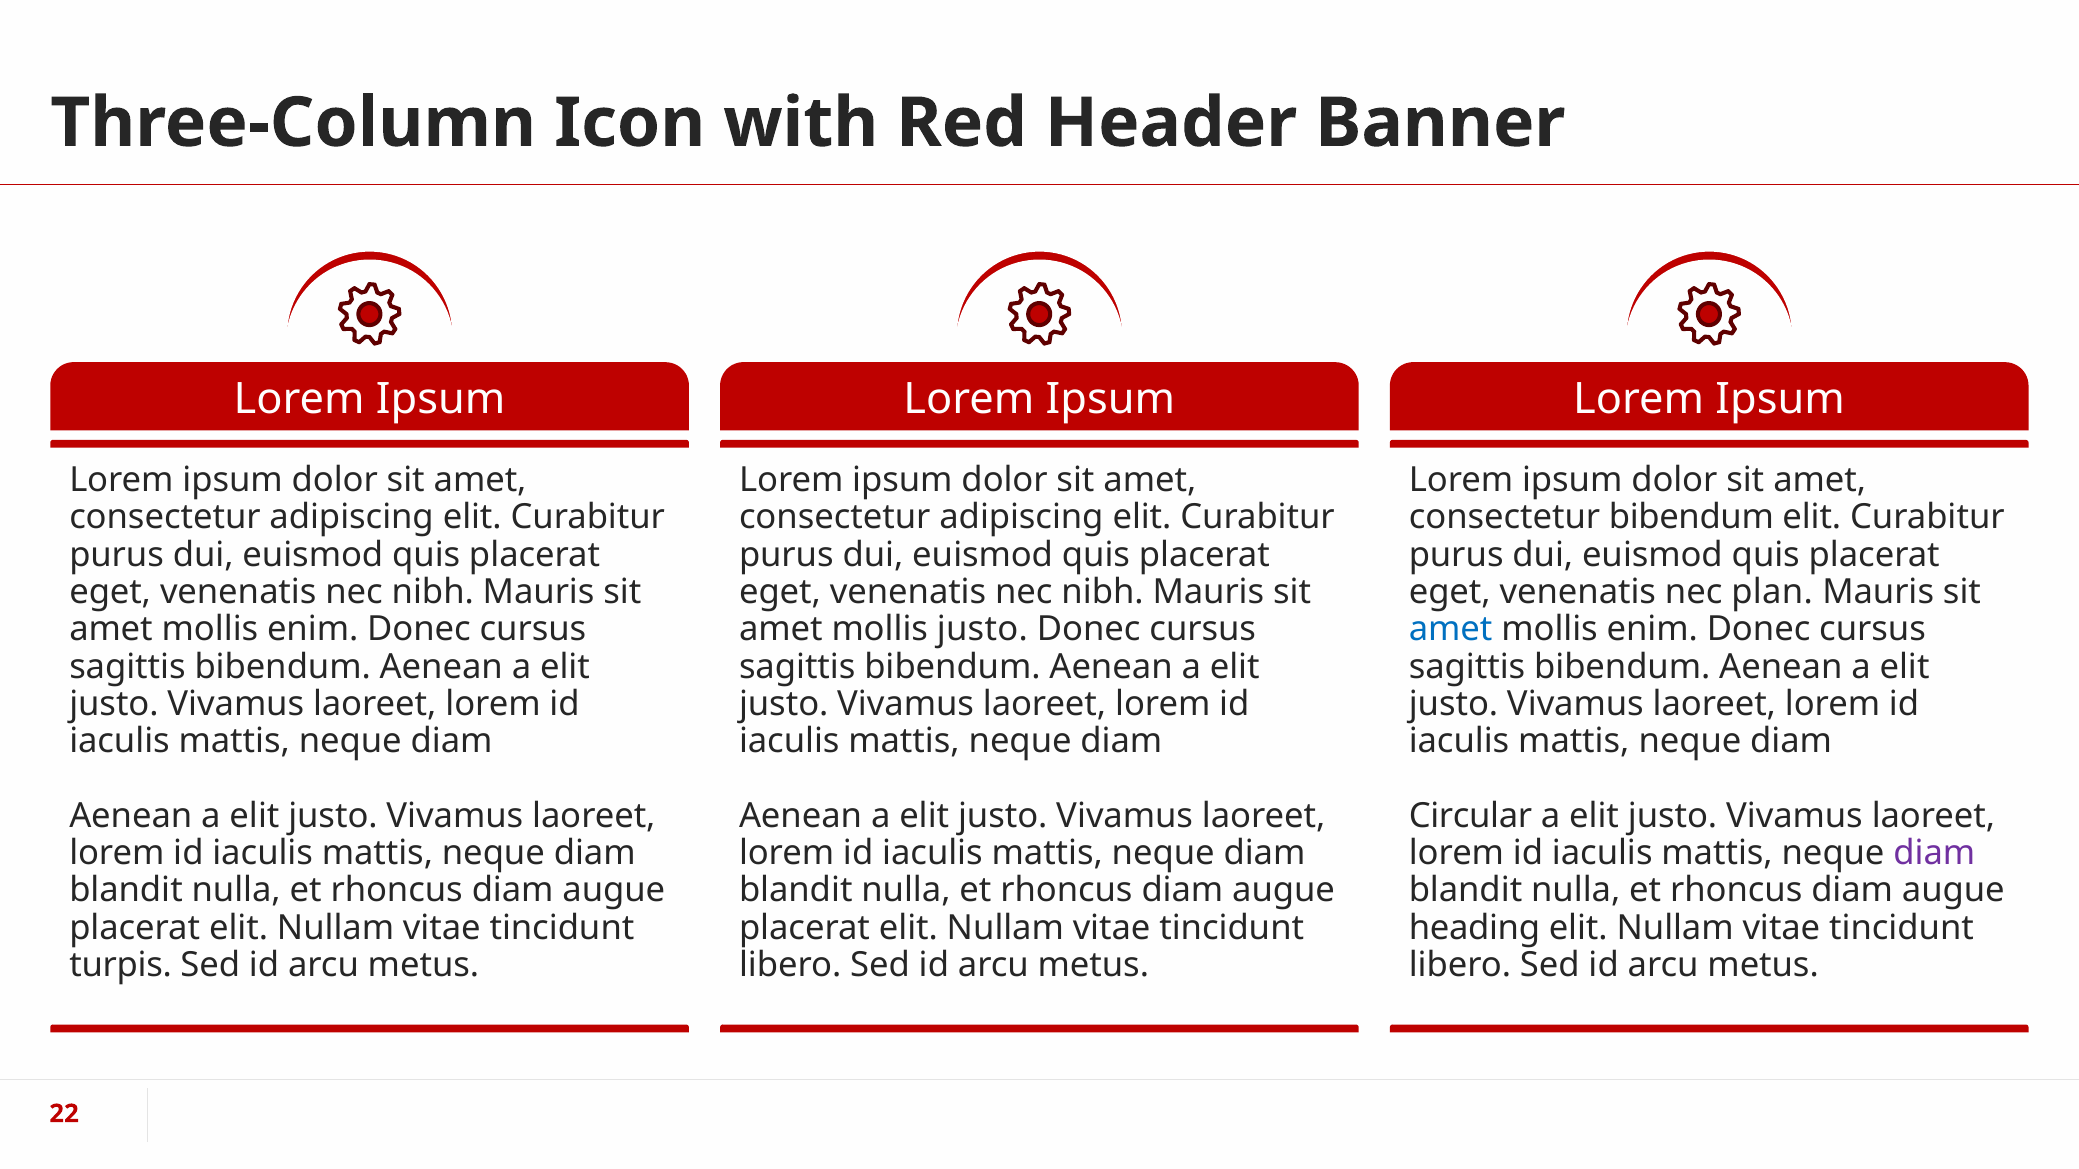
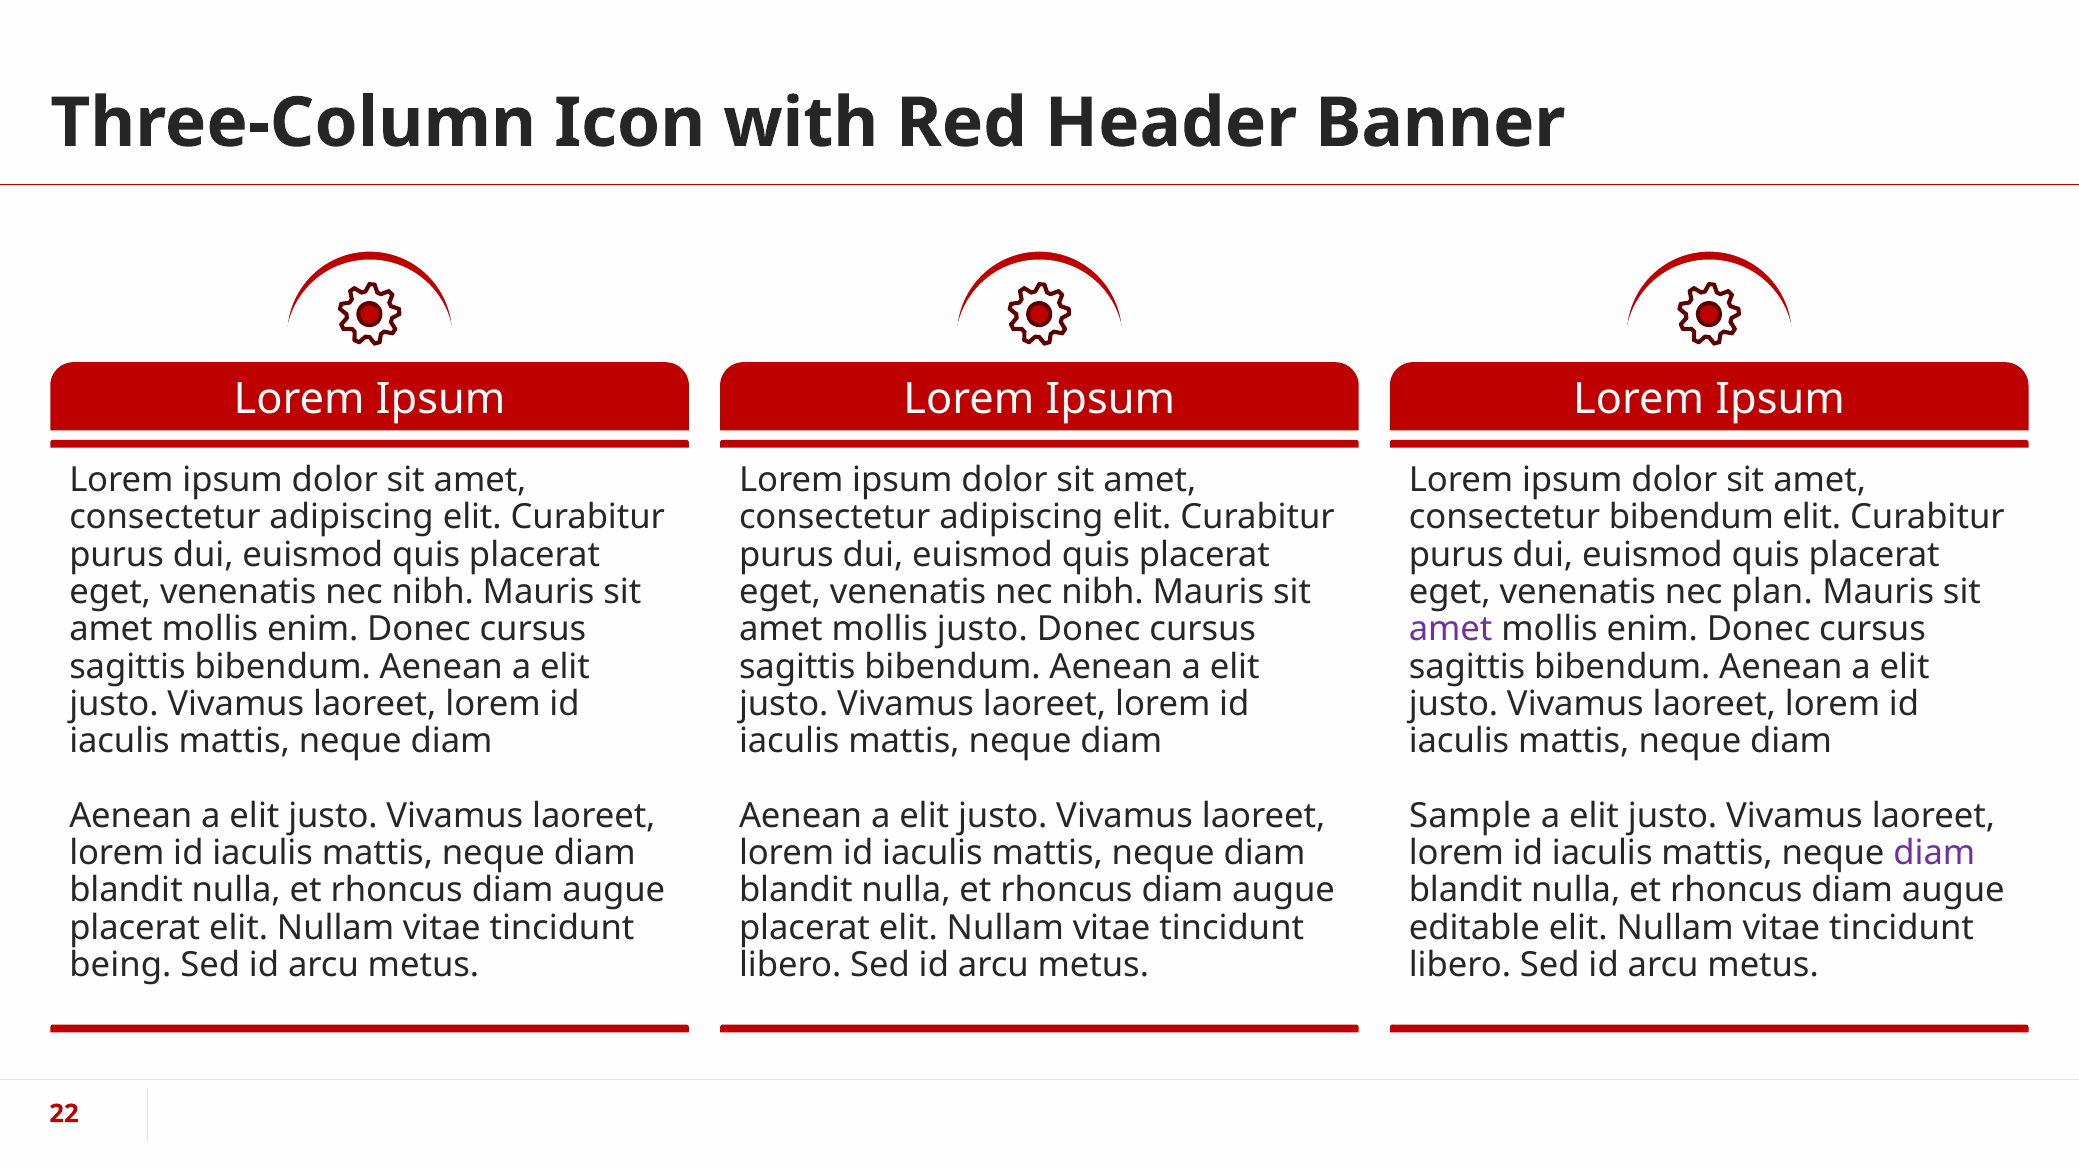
amet colour: blue -> purple (1451, 630)
Circular: Circular -> Sample (1470, 816)
heading: heading -> editable (1474, 928)
turpis: turpis -> being (120, 965)
